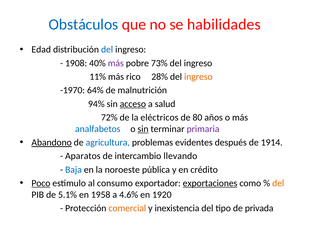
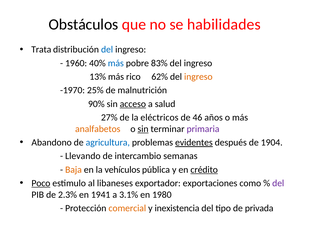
Obstáculos colour: blue -> black (83, 24)
Edad: Edad -> Trata (41, 50)
1908: 1908 -> 1960 (76, 63)
más colour: purple -> blue (116, 63)
73%: 73% -> 83% (159, 63)
11%: 11% -> 13% (98, 77)
28%: 28% -> 62% (160, 77)
64%: 64% -> 25% (95, 90)
94%: 94% -> 90% (96, 104)
72%: 72% -> 27% (109, 117)
80: 80 -> 46 (197, 117)
analfabetos colour: blue -> orange (98, 129)
Abandono underline: present -> none (52, 142)
evidentes underline: none -> present (194, 142)
1914: 1914 -> 1904 (272, 142)
Aparatos: Aparatos -> Llevando (83, 156)
llevando: llevando -> semanas (180, 156)
Baja colour: blue -> orange (73, 169)
noroeste: noroeste -> vehículos (122, 169)
crédito underline: none -> present (204, 169)
consumo: consumo -> libaneses (115, 183)
exportaciones underline: present -> none (210, 183)
del colour: orange -> purple (278, 183)
5.1%: 5.1% -> 2.3% (68, 194)
1958: 1958 -> 1941 (101, 194)
4.6%: 4.6% -> 3.1% (129, 194)
1920: 1920 -> 1980 (162, 194)
